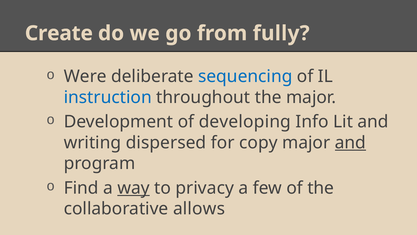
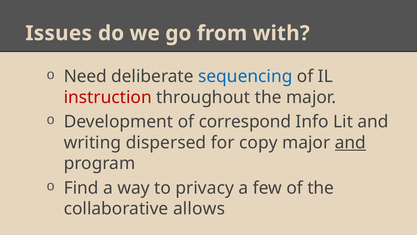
Create: Create -> Issues (59, 33)
fully: fully -> with (281, 33)
Were: Were -> Need (85, 76)
instruction colour: blue -> red (108, 97)
developing: developing -> correspond (245, 122)
way underline: present -> none (134, 188)
